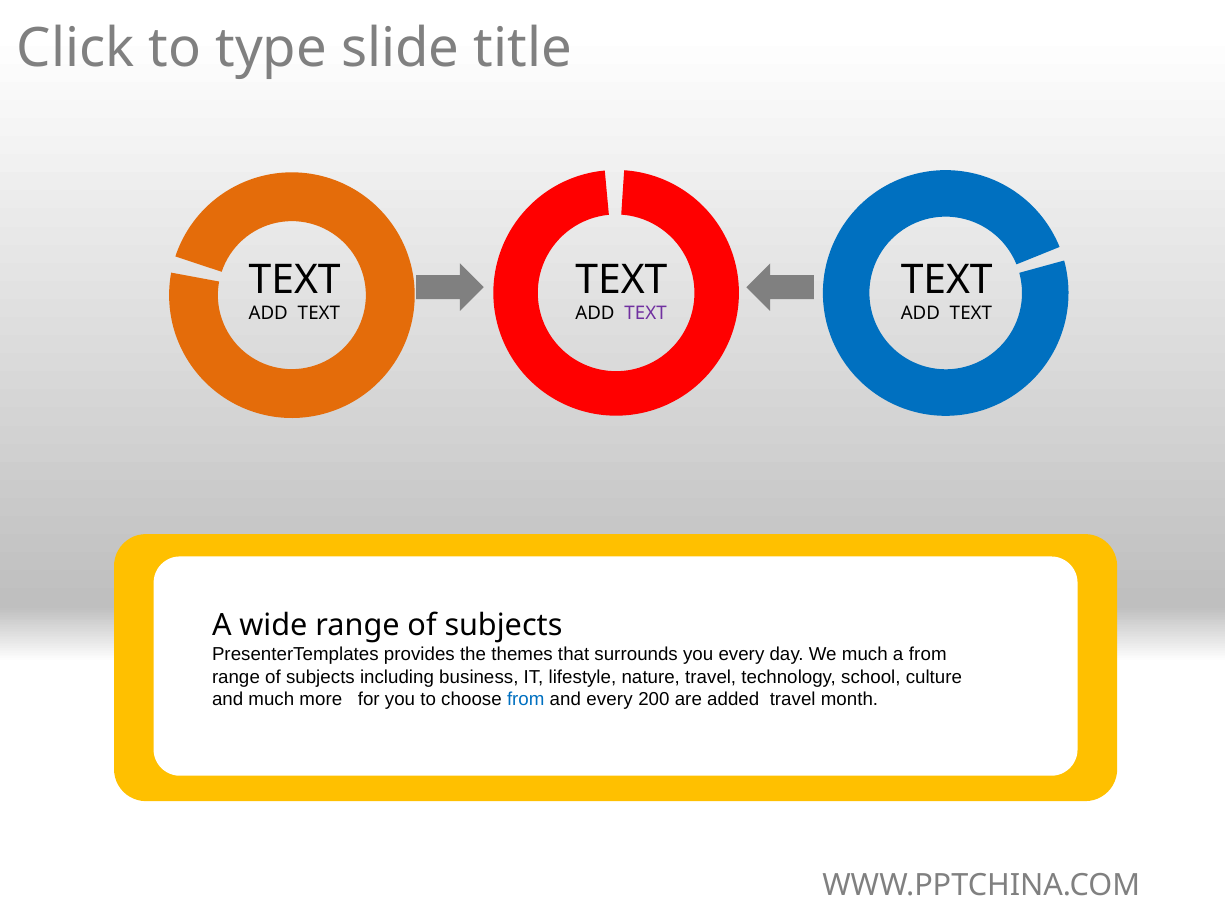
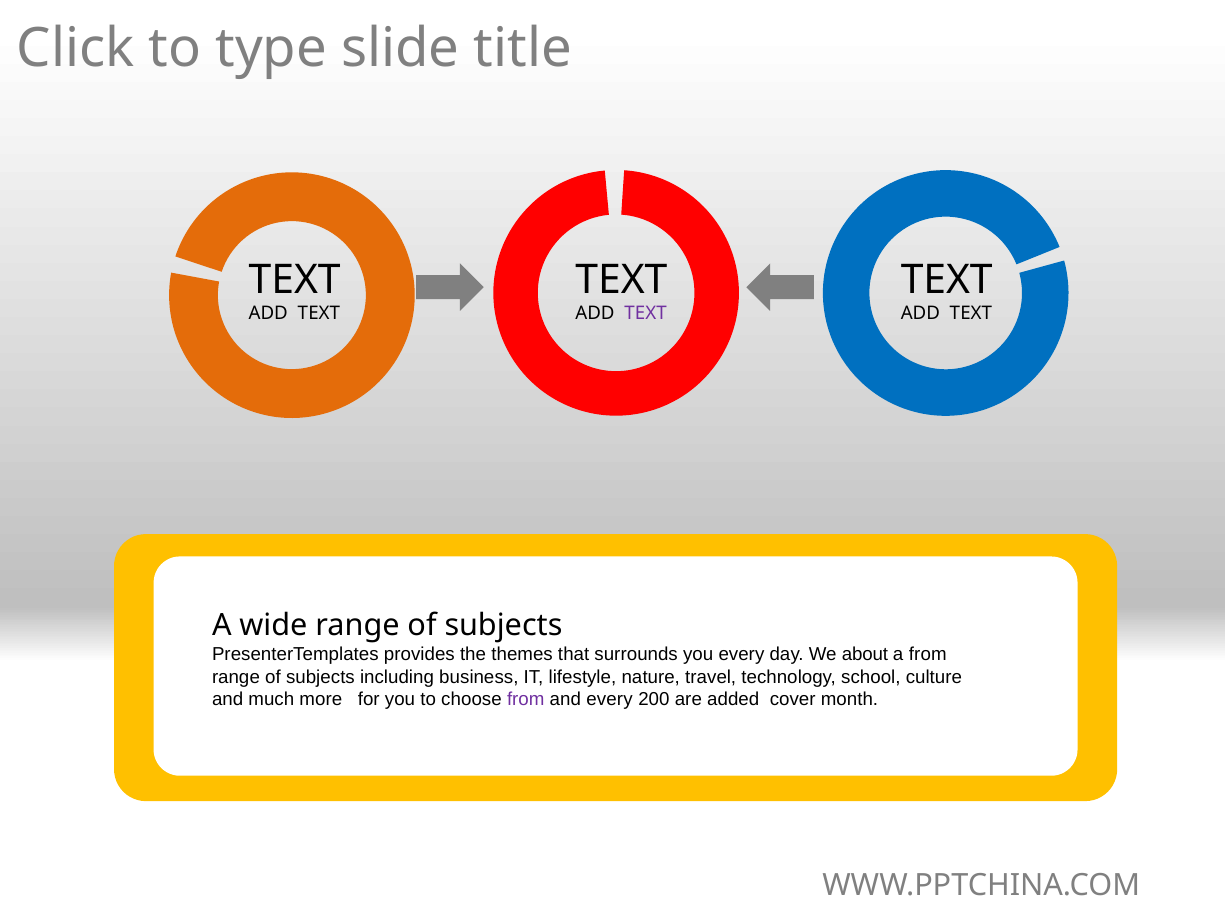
We much: much -> about (865, 654)
from colour: blue -> purple (526, 699)
added travel: travel -> cover (793, 699)
